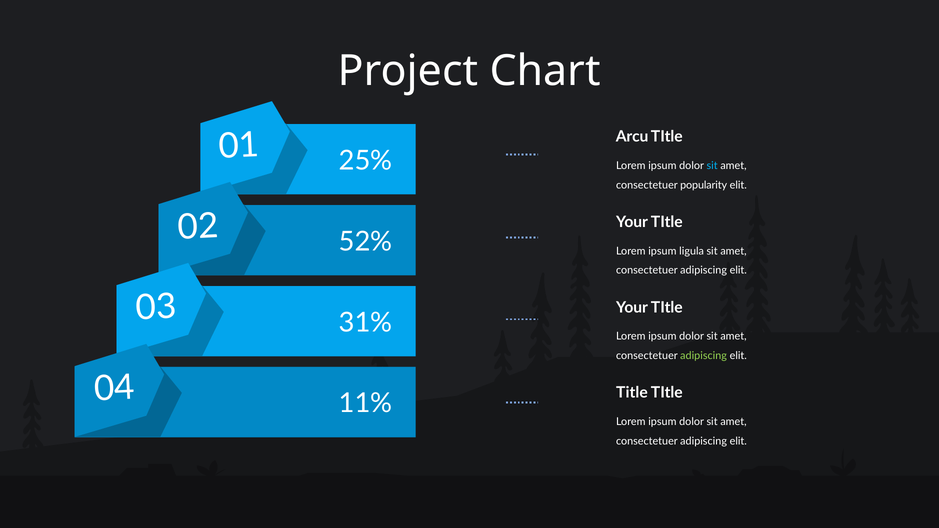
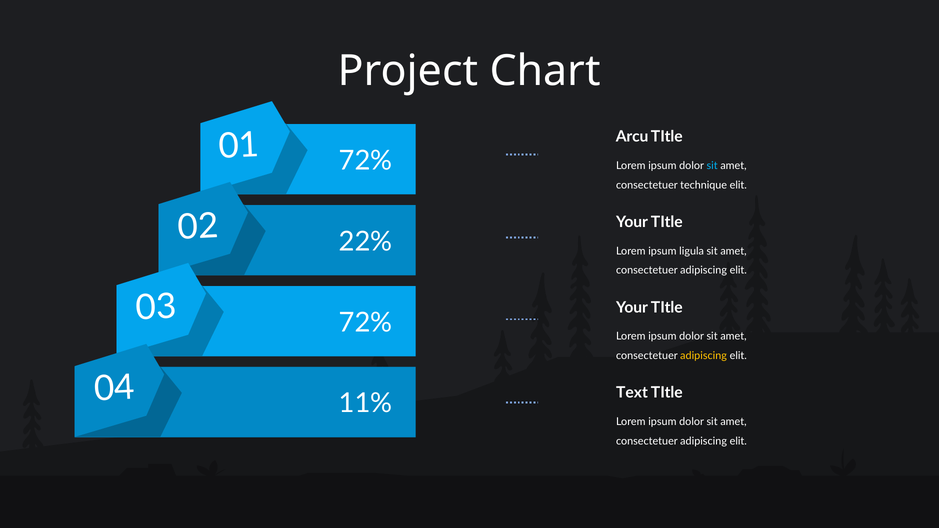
01 25%: 25% -> 72% (366, 161)
popularity: popularity -> technique (704, 185)
52%: 52% -> 22% (366, 242)
03 31%: 31% -> 72% (366, 323)
adipiscing colour: light green -> yellow (704, 356)
Title: Title -> Text (632, 393)
